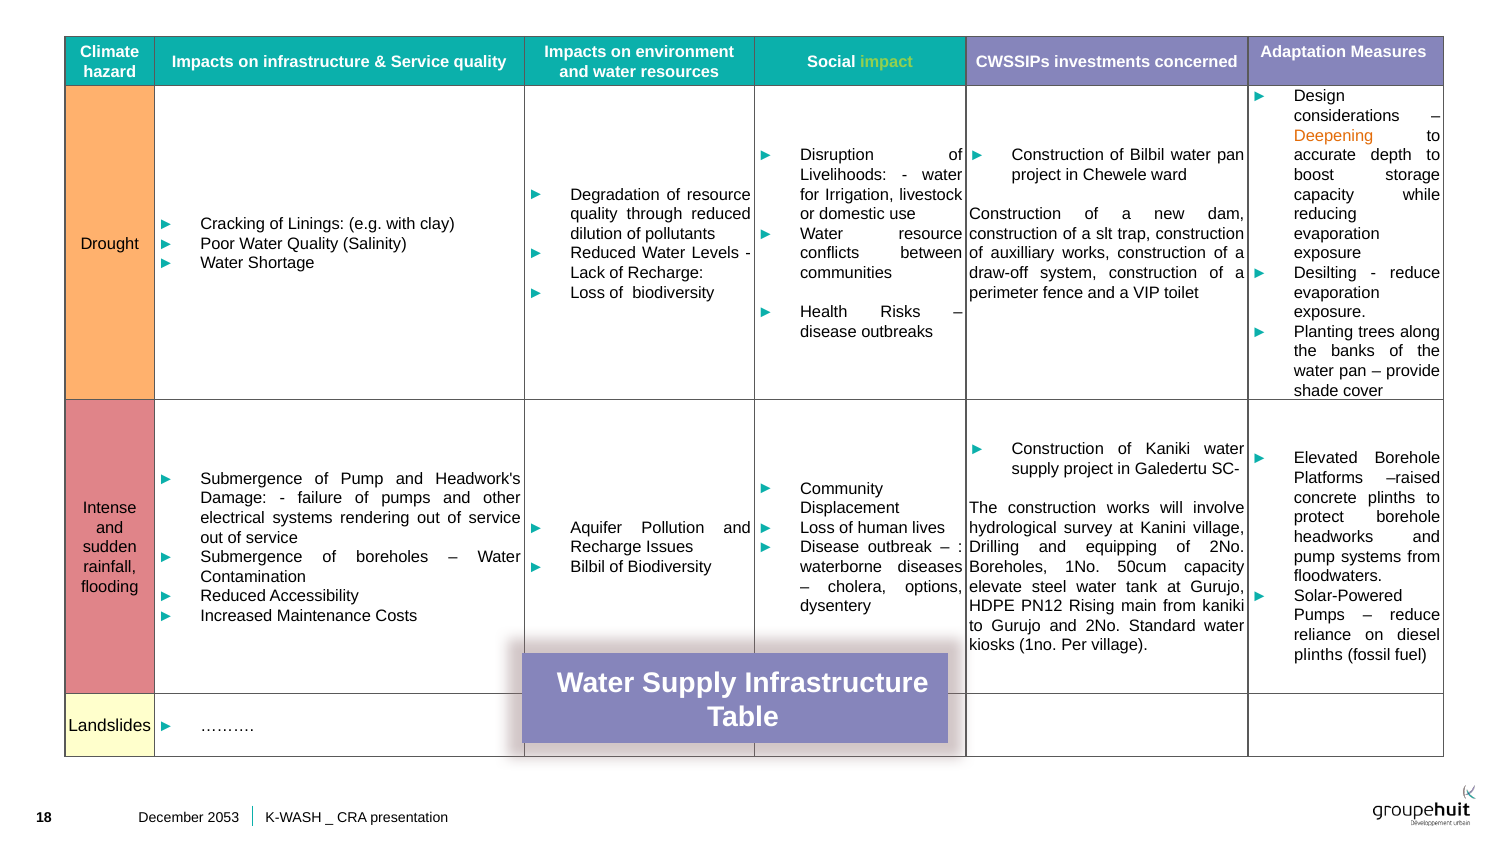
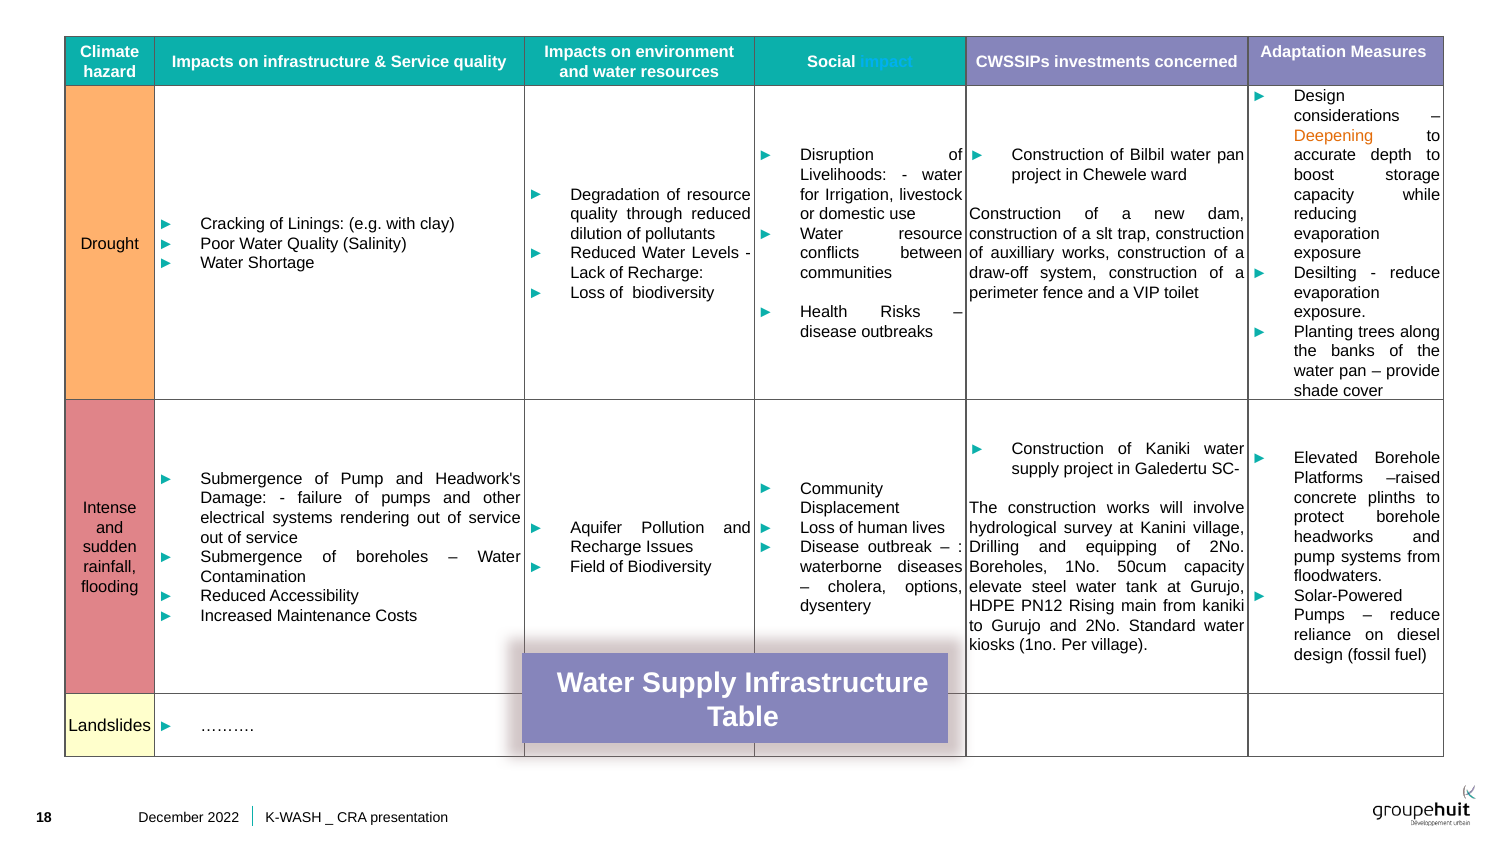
impact colour: light green -> light blue (887, 62)
Bilbil: Bilbil -> Field (588, 567)
plinths: plinths -> design (1318, 654)
2053: 2053 -> 2022 (223, 817)
